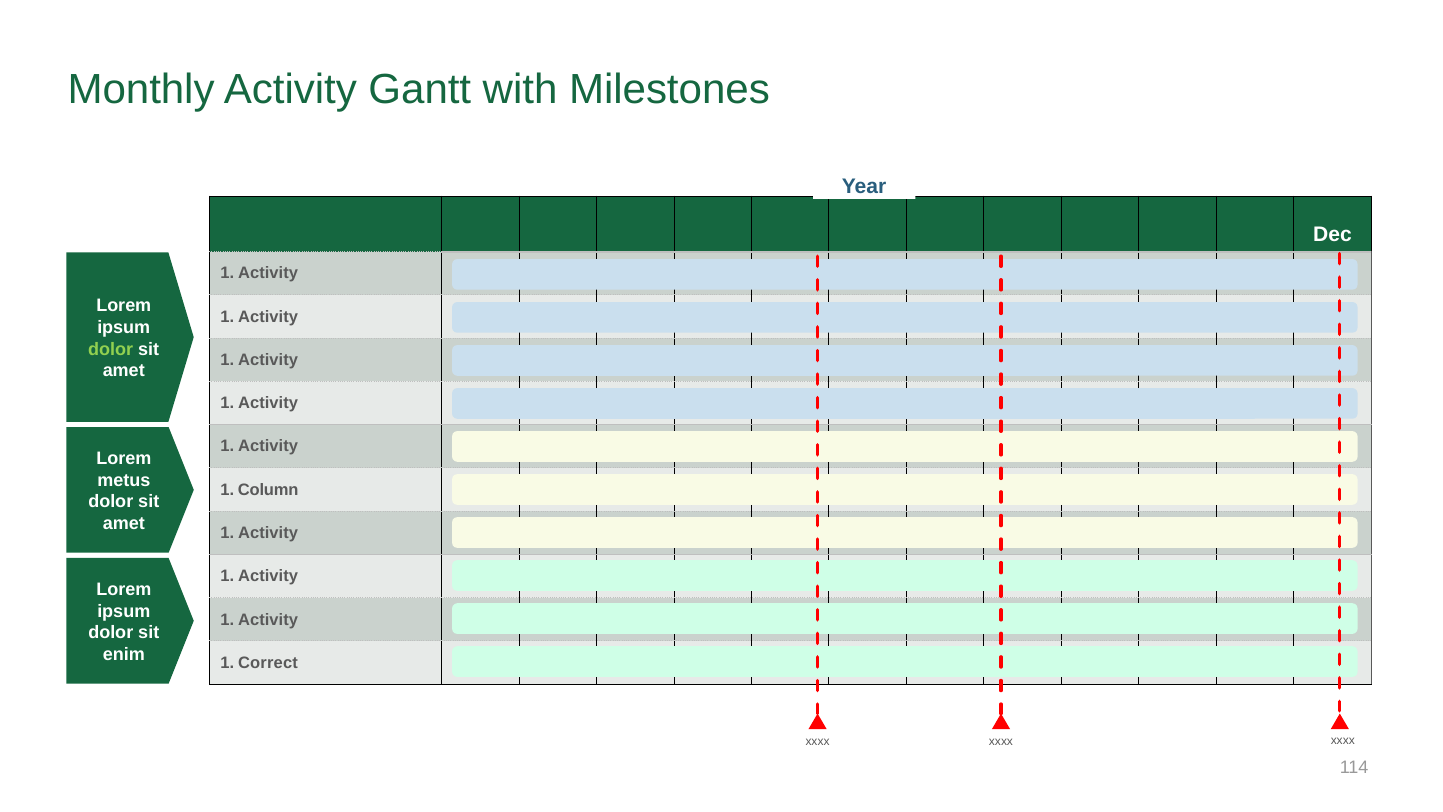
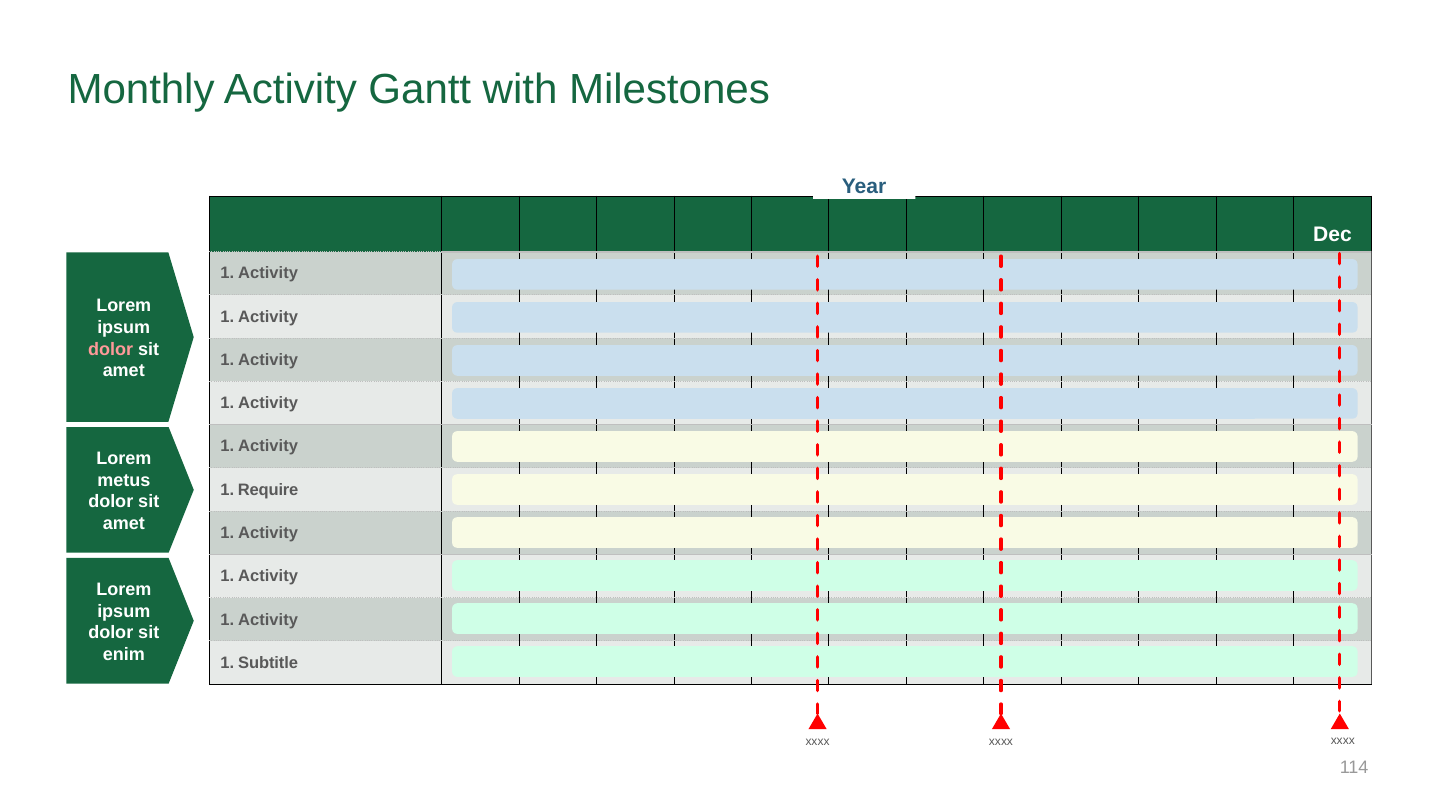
dolor colour: light green -> pink (111, 349)
Column: Column -> Require (268, 490)
Correct: Correct -> Subtitle (268, 663)
